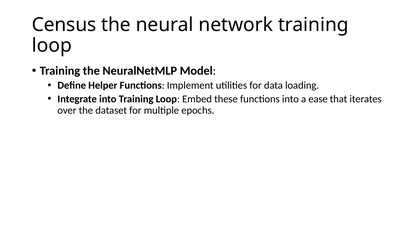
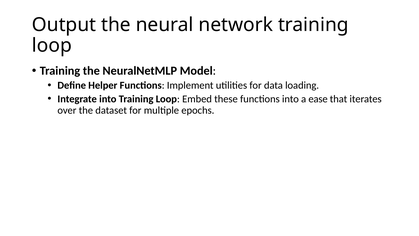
Census: Census -> Output (64, 25)
